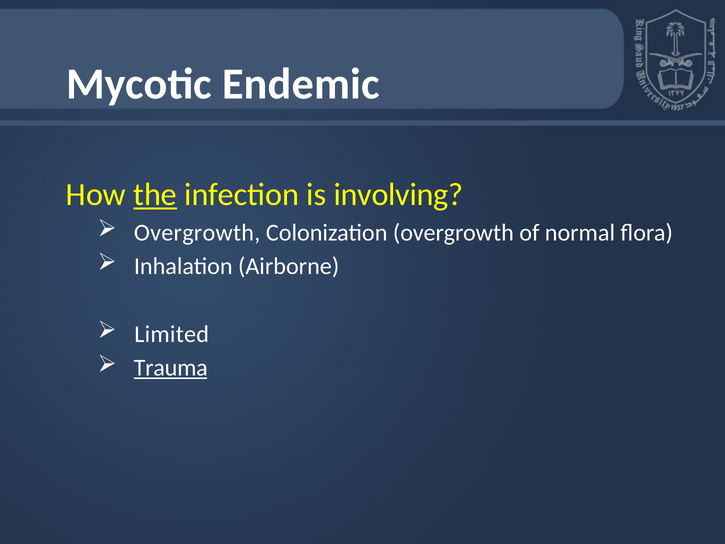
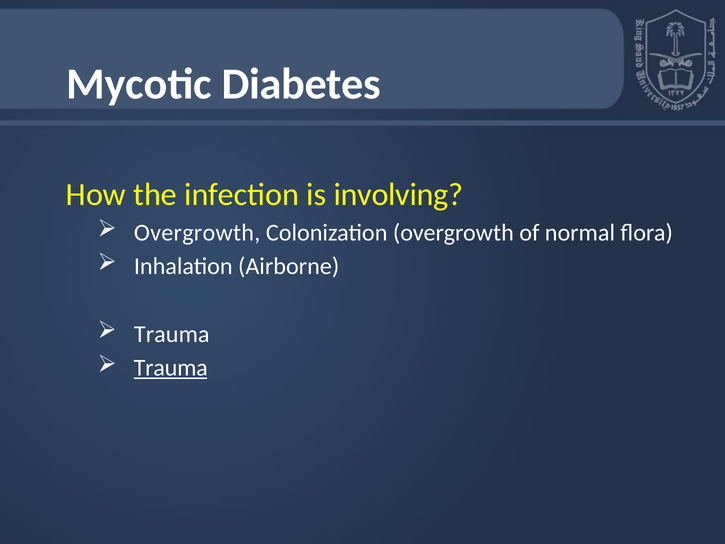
Endemic: Endemic -> Diabetes (301, 84)
the underline: present -> none (155, 194)
Limited: Limited -> Trauma (172, 334)
